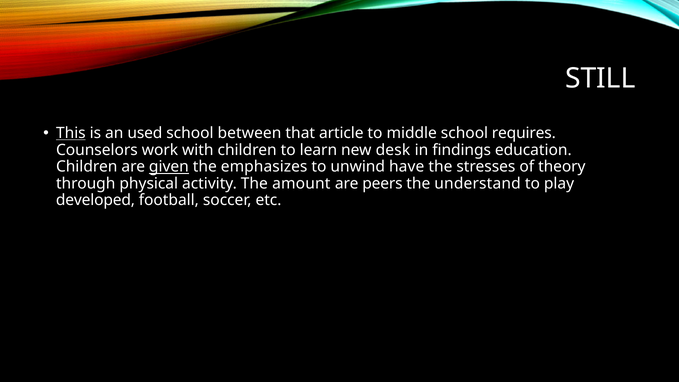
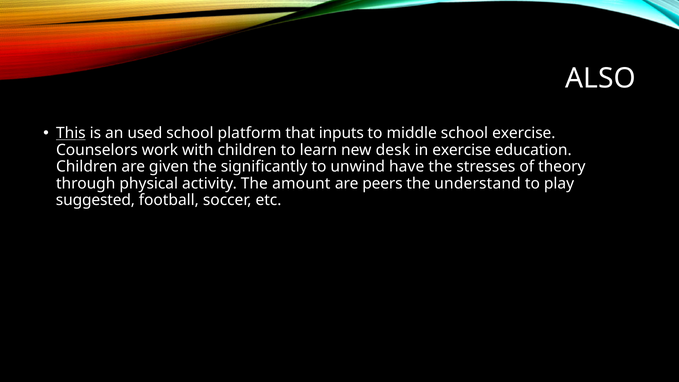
STILL: STILL -> ALSO (600, 78)
between: between -> platform (250, 133)
article: article -> inputs (341, 133)
school requires: requires -> exercise (524, 133)
in findings: findings -> exercise (462, 150)
given underline: present -> none (169, 167)
emphasizes: emphasizes -> significantly (264, 167)
developed: developed -> suggested (95, 200)
